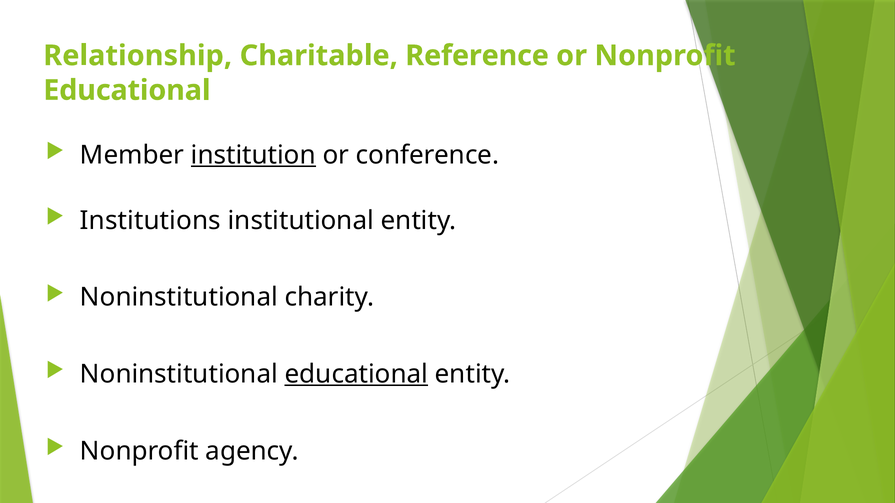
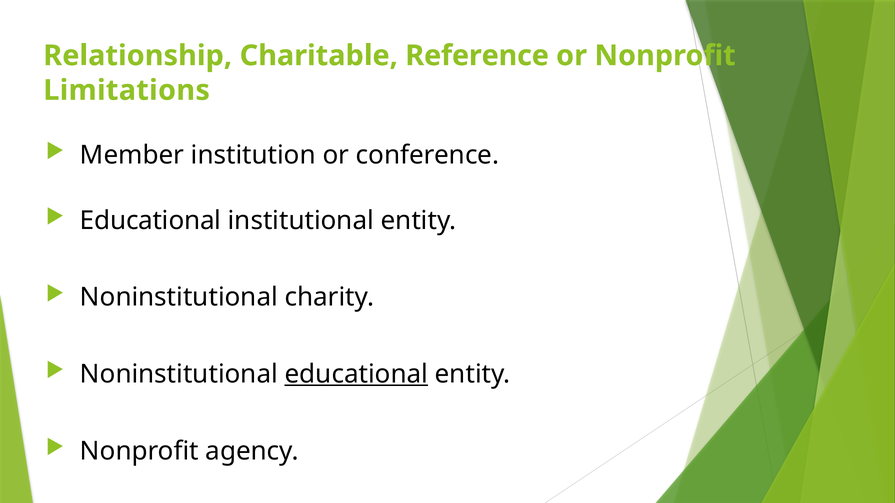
Educational: Educational -> Limitations (127, 90)
institution underline: present -> none (253, 155)
Institutions: Institutions -> Educational (151, 221)
